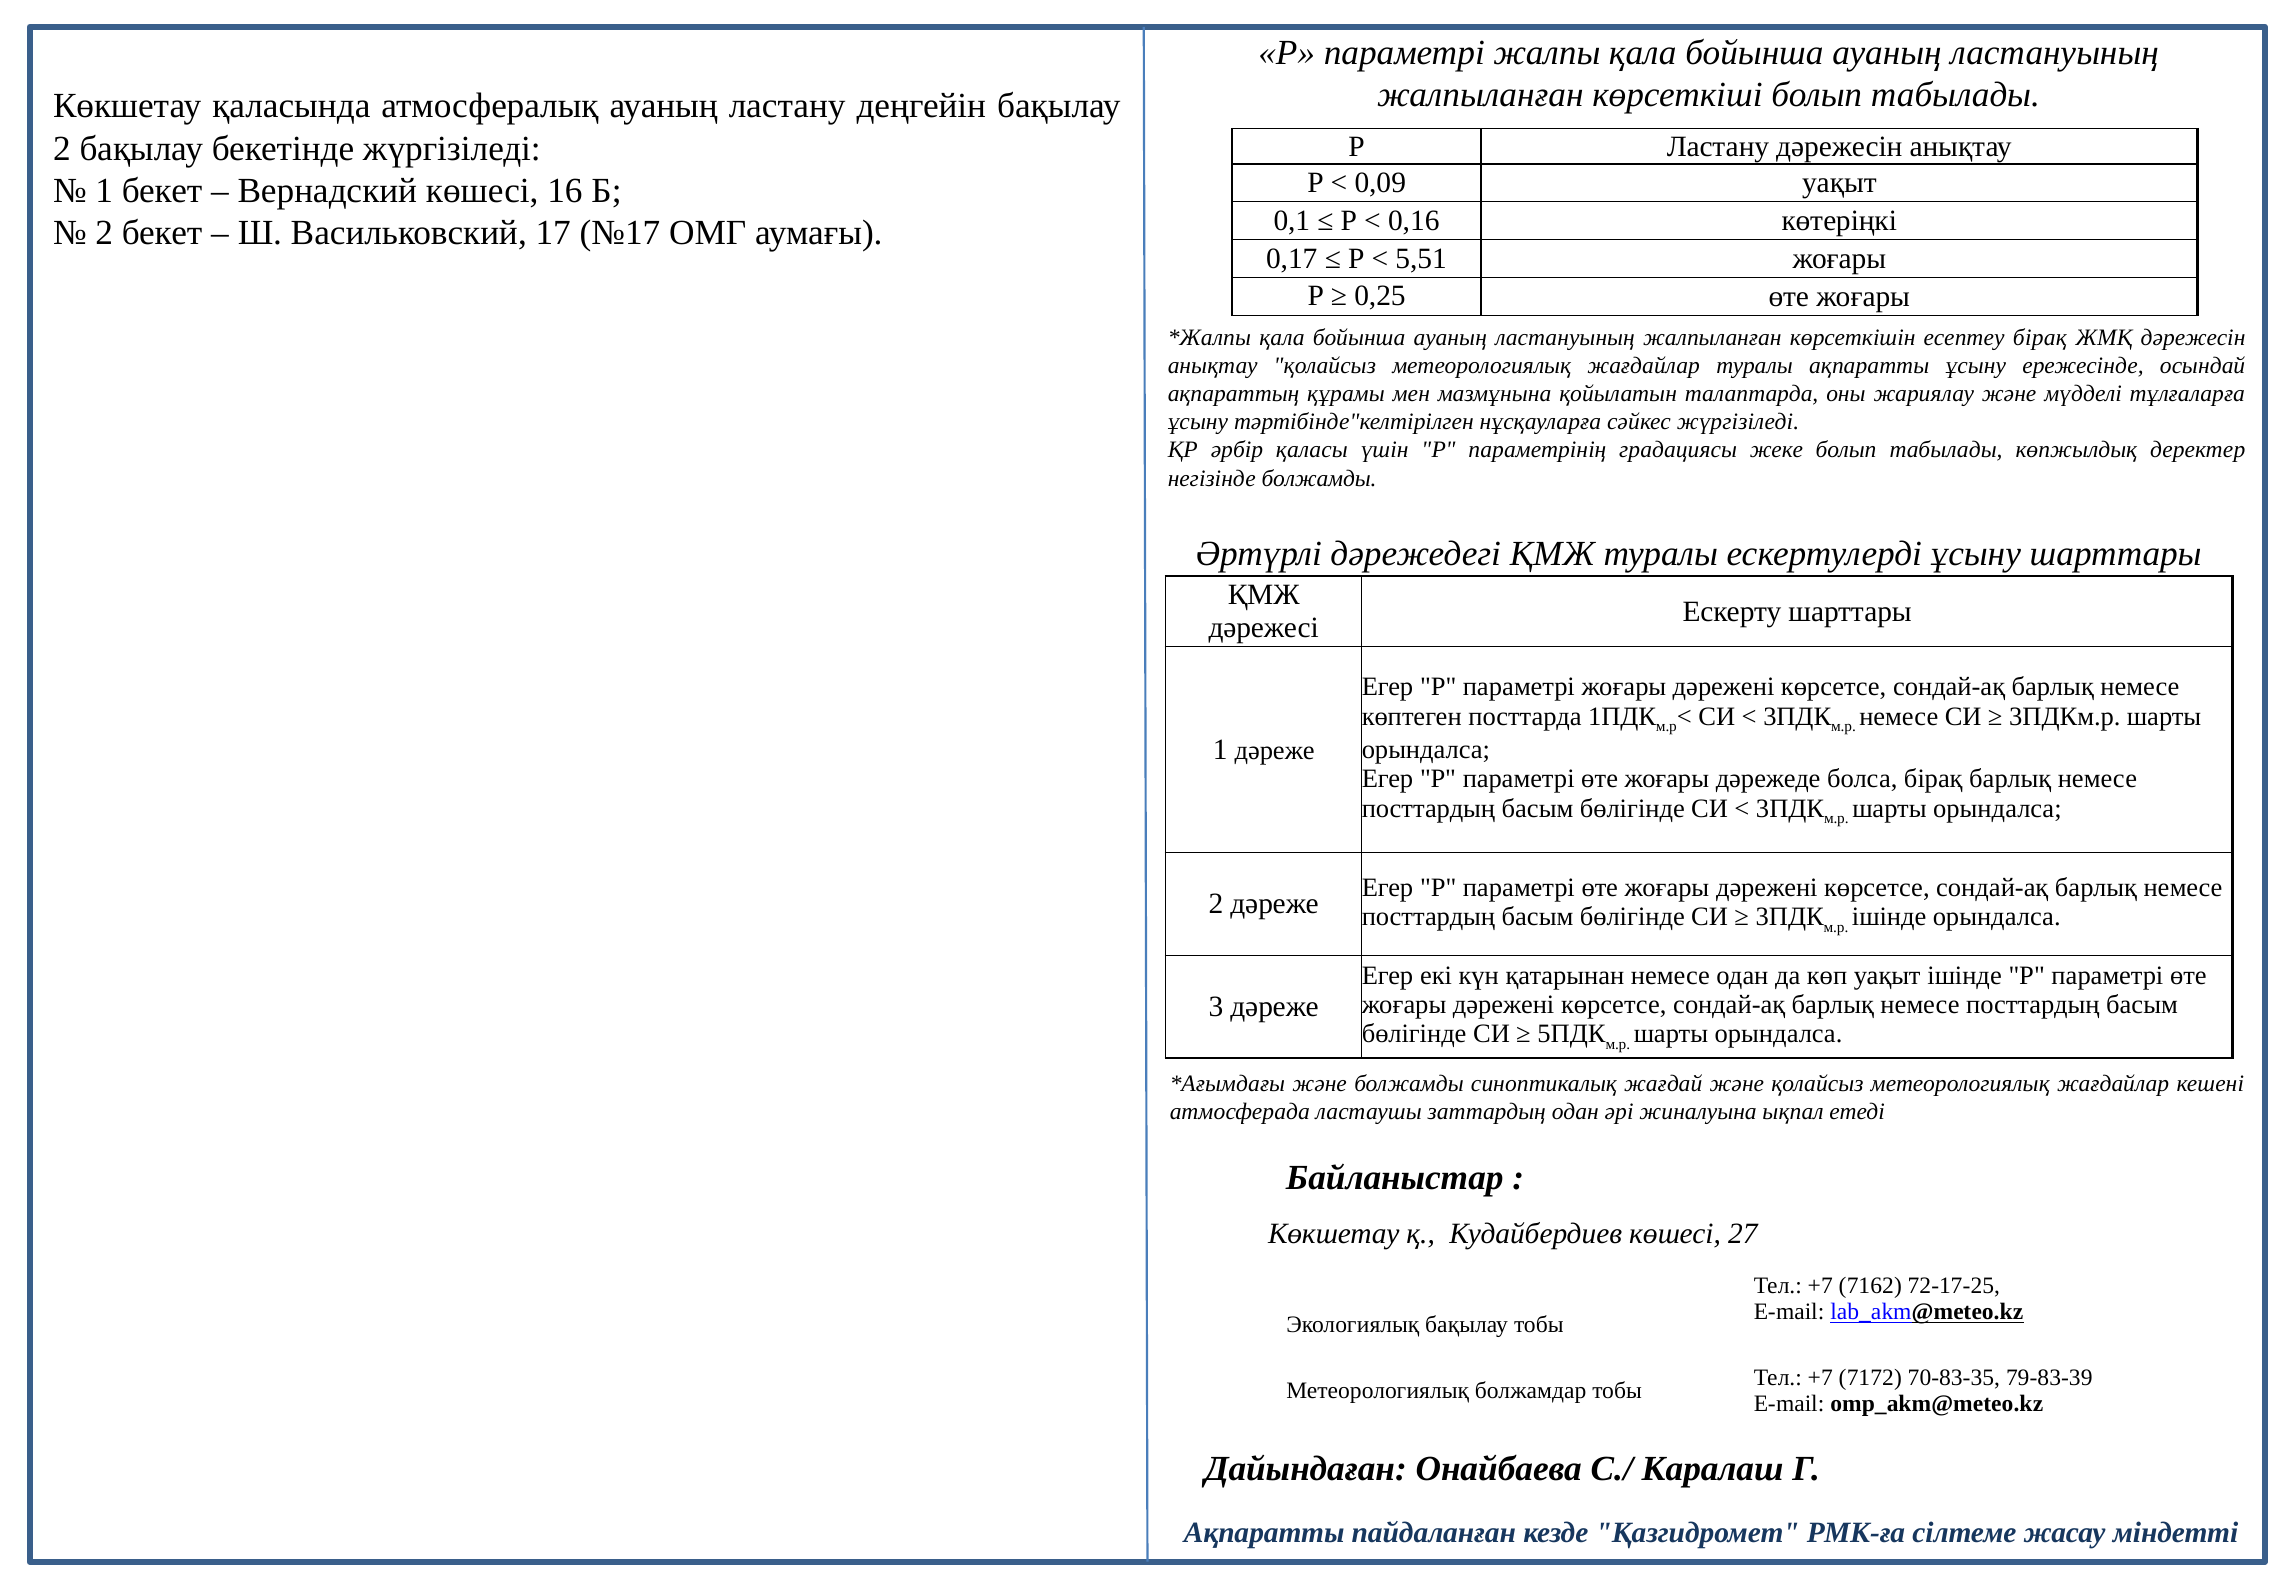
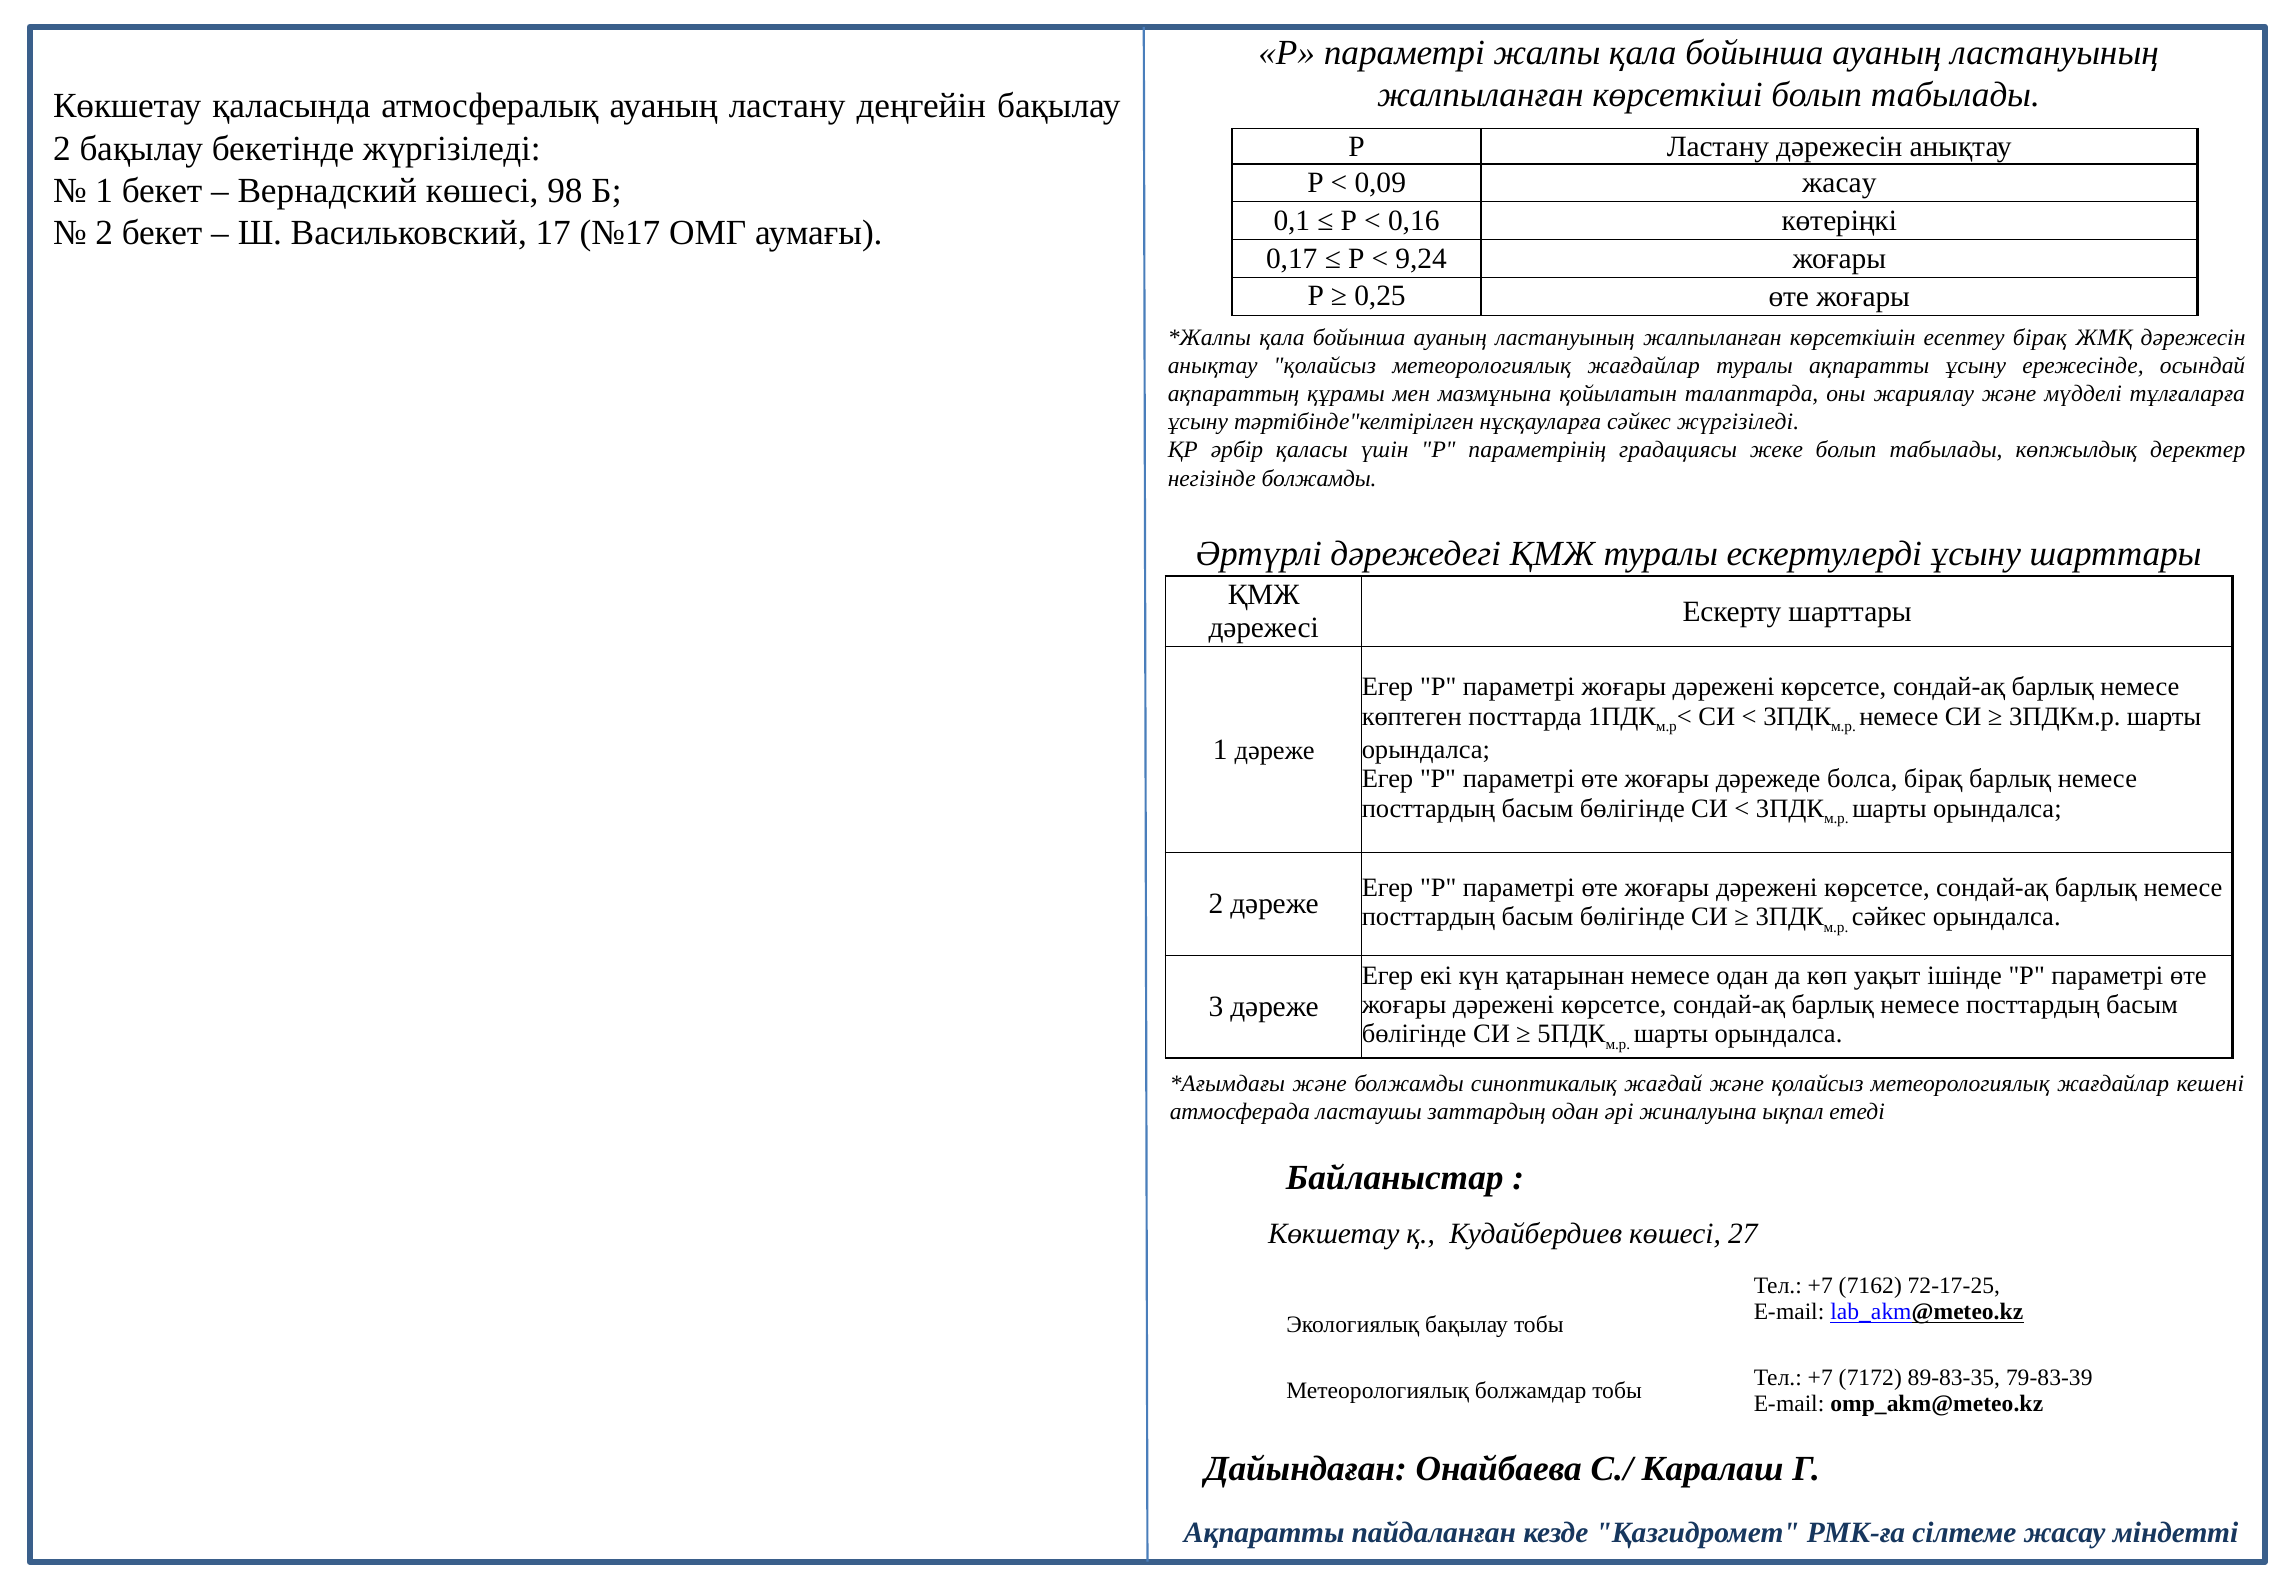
0,09 уақыт: уақыт -> жасау (1839, 183)
16: 16 -> 98 (565, 191)
5,51: 5,51 -> 9,24 (1421, 258)
ішінде: ішінде -> сәйкес (1889, 917)
70-83-35: 70-83-35 -> 89-83-35 (1954, 1377)
